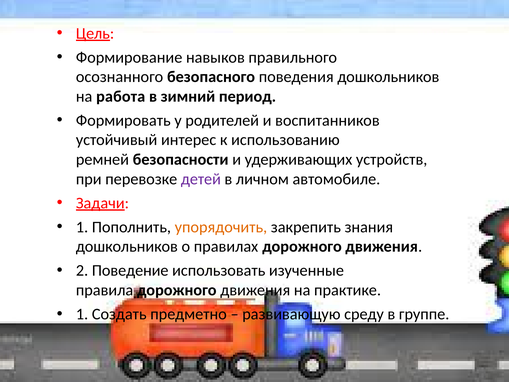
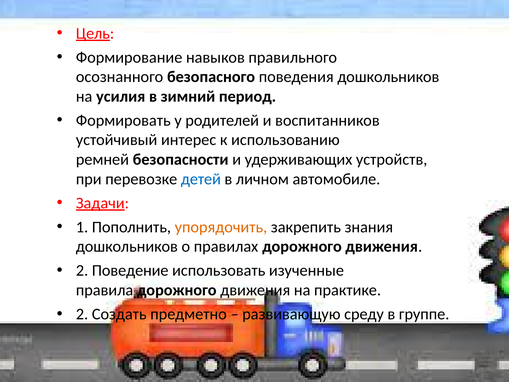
работа: работа -> усилия (121, 96)
детей colour: purple -> blue (201, 179)
1: 1 -> 2 (82, 314)
